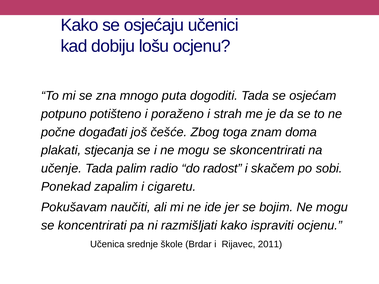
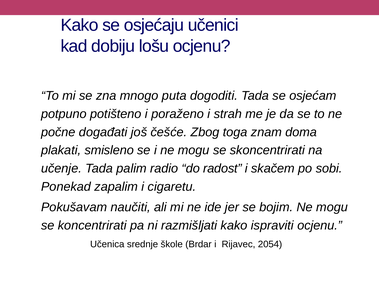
stjecanja: stjecanja -> smisleno (109, 150)
2011: 2011 -> 2054 (270, 244)
